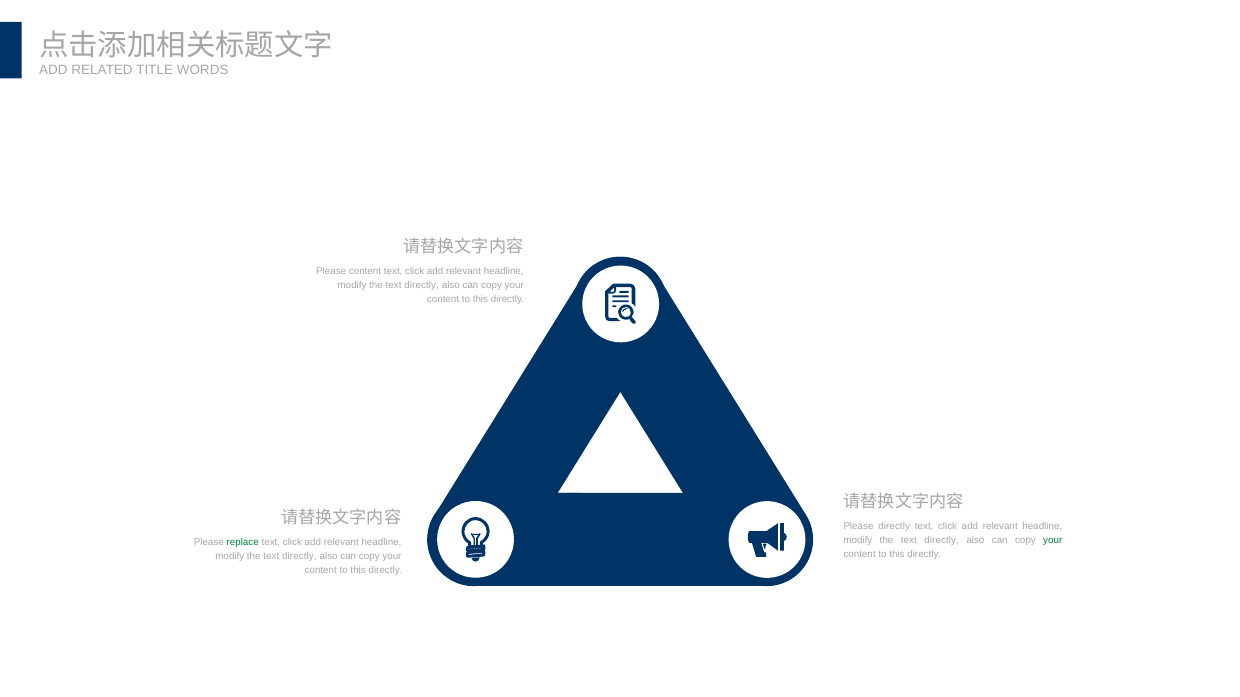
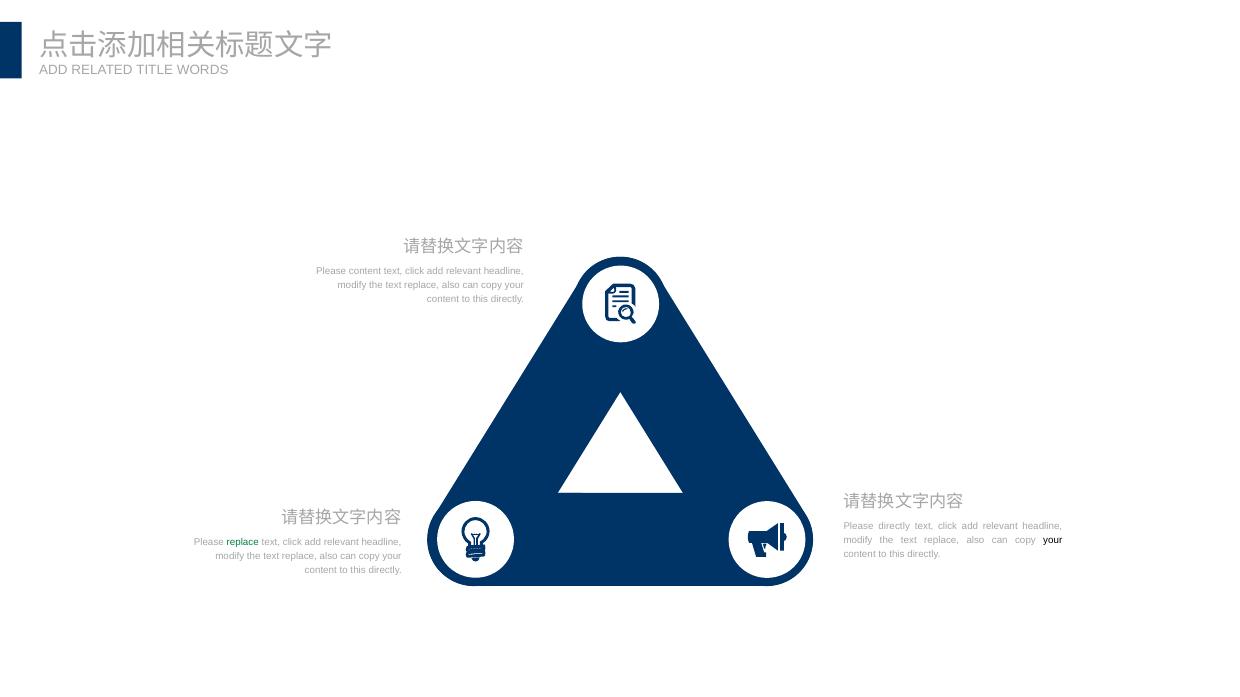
directly: directly -> replace (422, 285)
directly: directly -> replace (942, 540)
your colour: green -> black (1053, 540)
directly: directly -> replace (299, 556)
